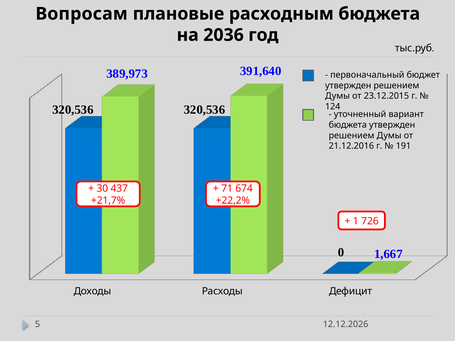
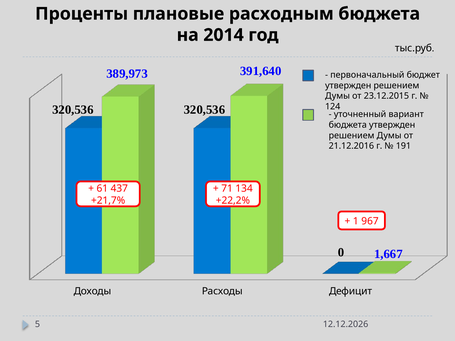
Вопросам: Вопросам -> Проценты (82, 14)
2036: 2036 -> 2014 (224, 35)
30: 30 -> 61 (102, 189)
674: 674 -> 134 (244, 189)
726: 726 -> 967 (370, 221)
